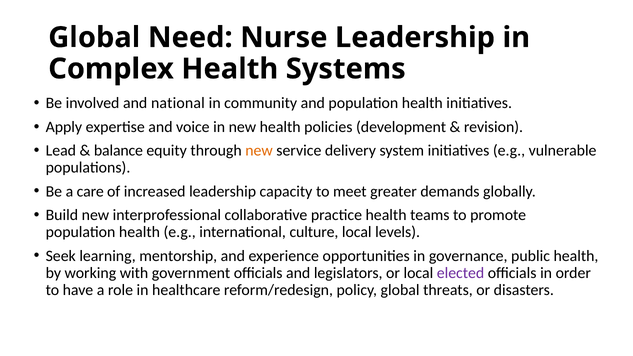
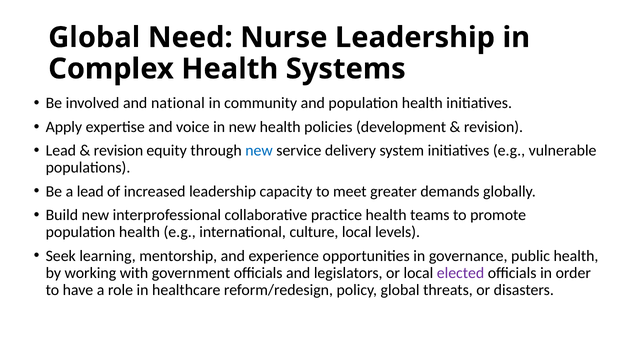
balance: balance -> revision (118, 151)
new colour: orange -> blue (259, 151)
a care: care -> lead (90, 191)
